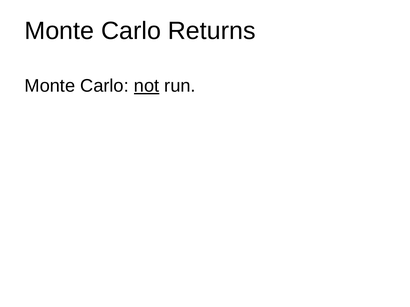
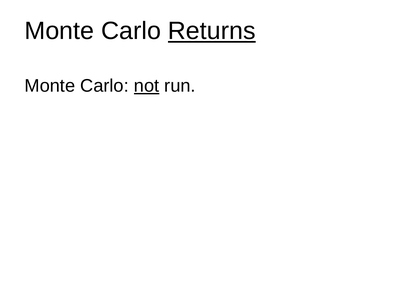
Returns underline: none -> present (212, 31)
